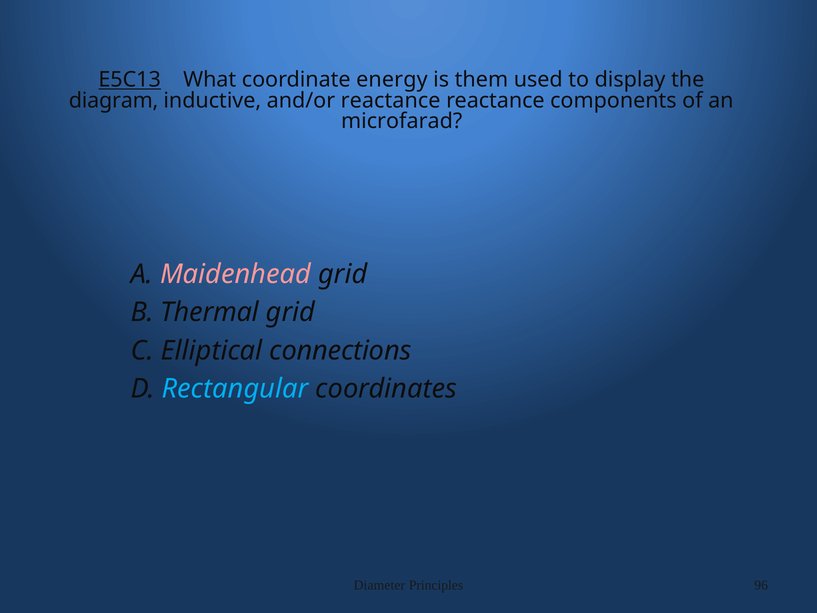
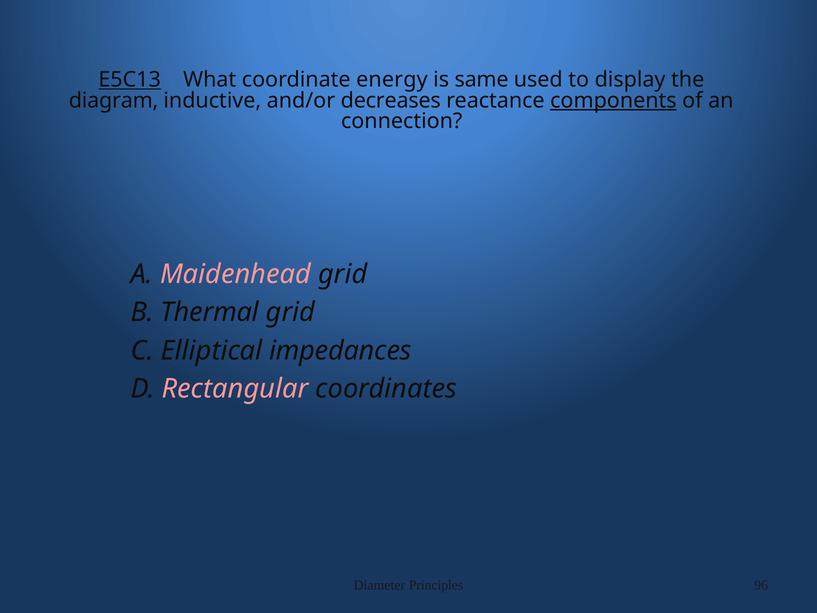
them: them -> same (482, 80)
and/or reactance: reactance -> decreases (391, 100)
components underline: none -> present (613, 100)
microfarad: microfarad -> connection (402, 121)
connections: connections -> impedances (340, 350)
Rectangular colour: light blue -> pink (235, 389)
